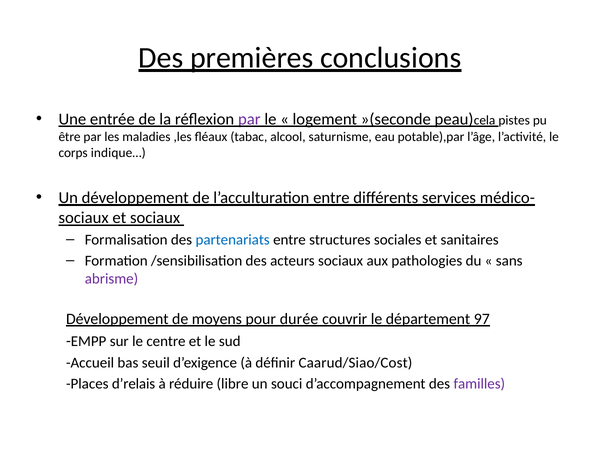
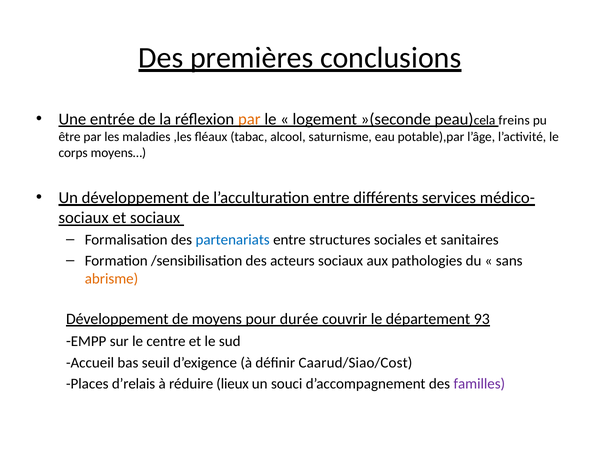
par colour: purple -> orange (249, 119)
pistes: pistes -> freins (514, 120)
indique…: indique… -> moyens… (118, 153)
abrisme colour: purple -> orange (111, 279)
97: 97 -> 93 (482, 319)
libre: libre -> lieux (233, 384)
